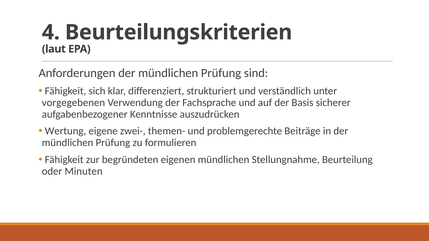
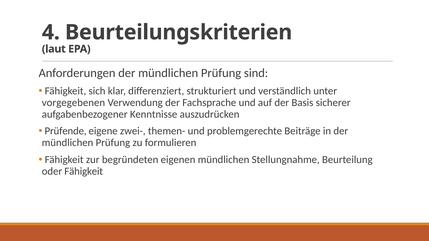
Wertung: Wertung -> Prüfende (66, 131)
oder Minuten: Minuten -> Fähigkeit (84, 171)
